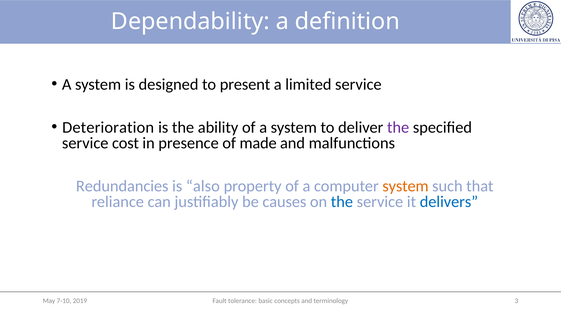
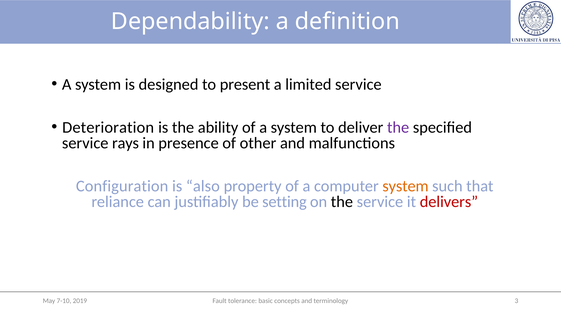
cost: cost -> rays (126, 143)
made: made -> other (258, 143)
Redundancies: Redundancies -> Configuration (122, 186)
causes: causes -> setting (284, 202)
the colour: blue -> black (342, 202)
delivers colour: blue -> red (449, 202)
